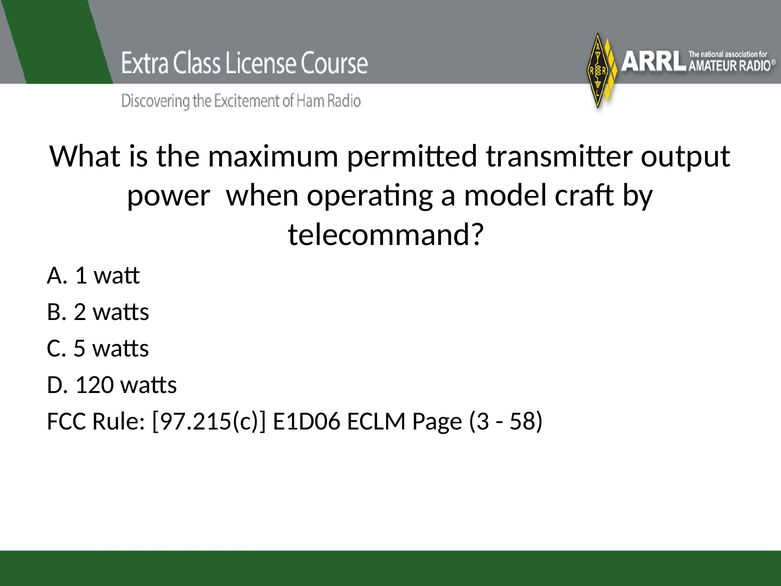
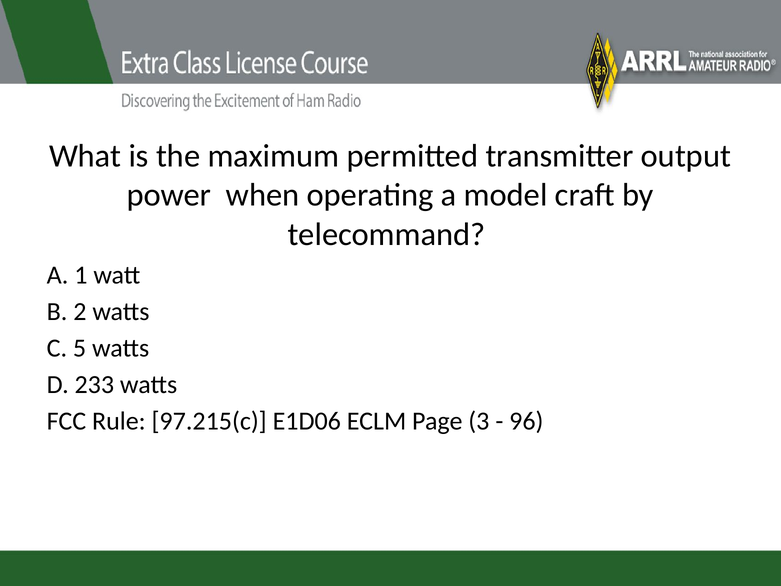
120: 120 -> 233 (94, 384)
58: 58 -> 96 (526, 421)
